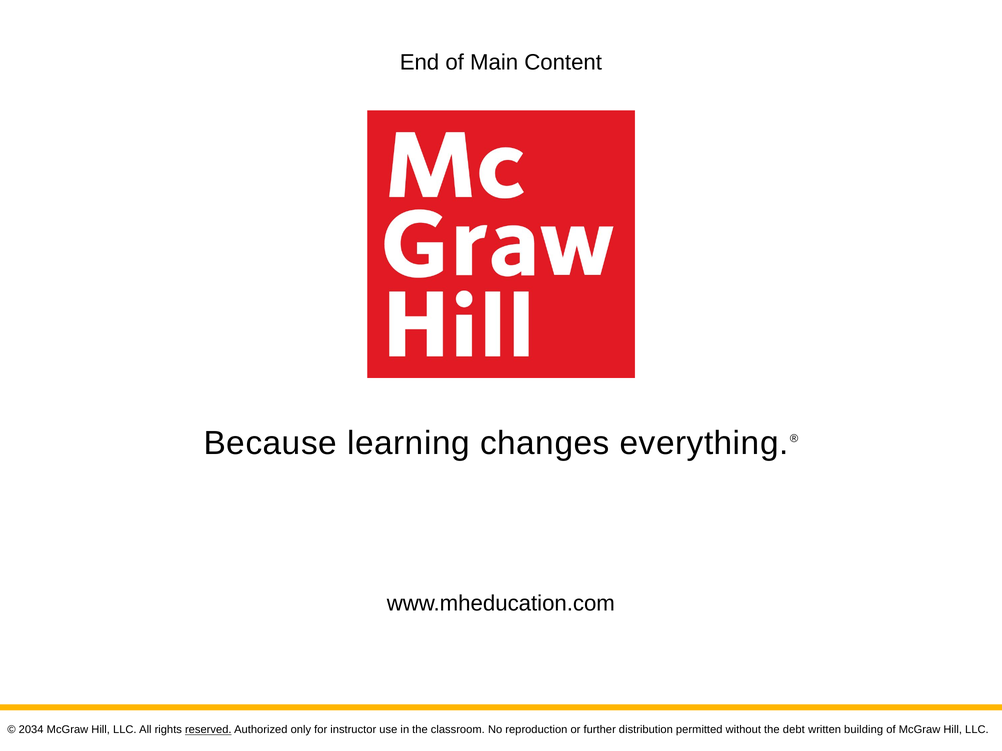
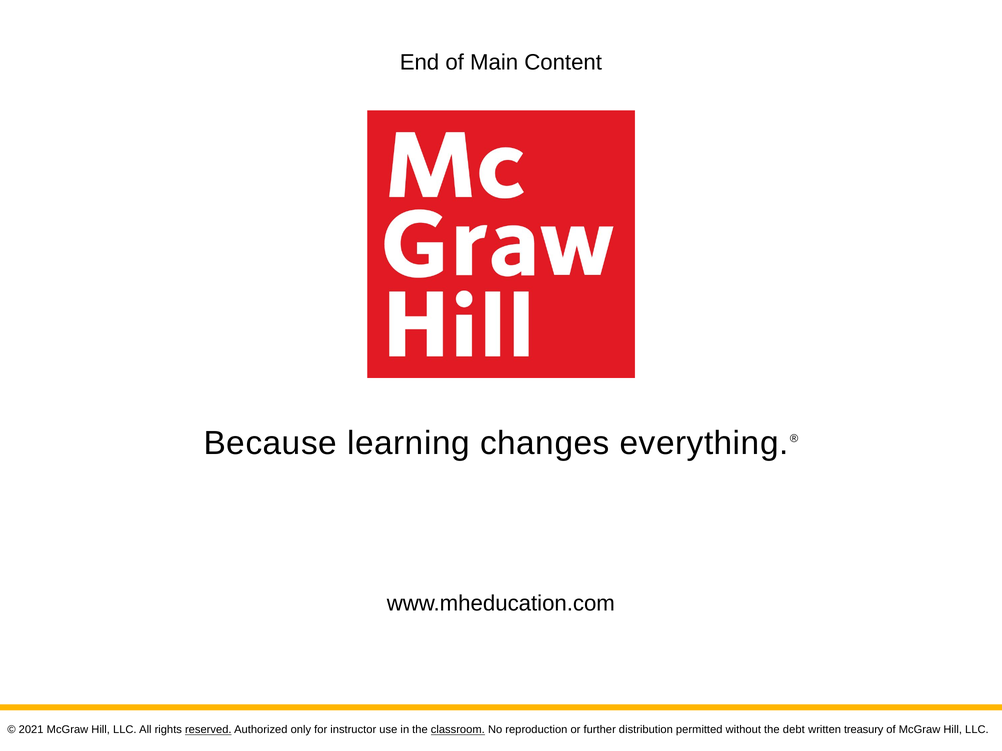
2034: 2034 -> 2021 (31, 730)
classroom underline: none -> present (458, 730)
building: building -> treasury (864, 730)
